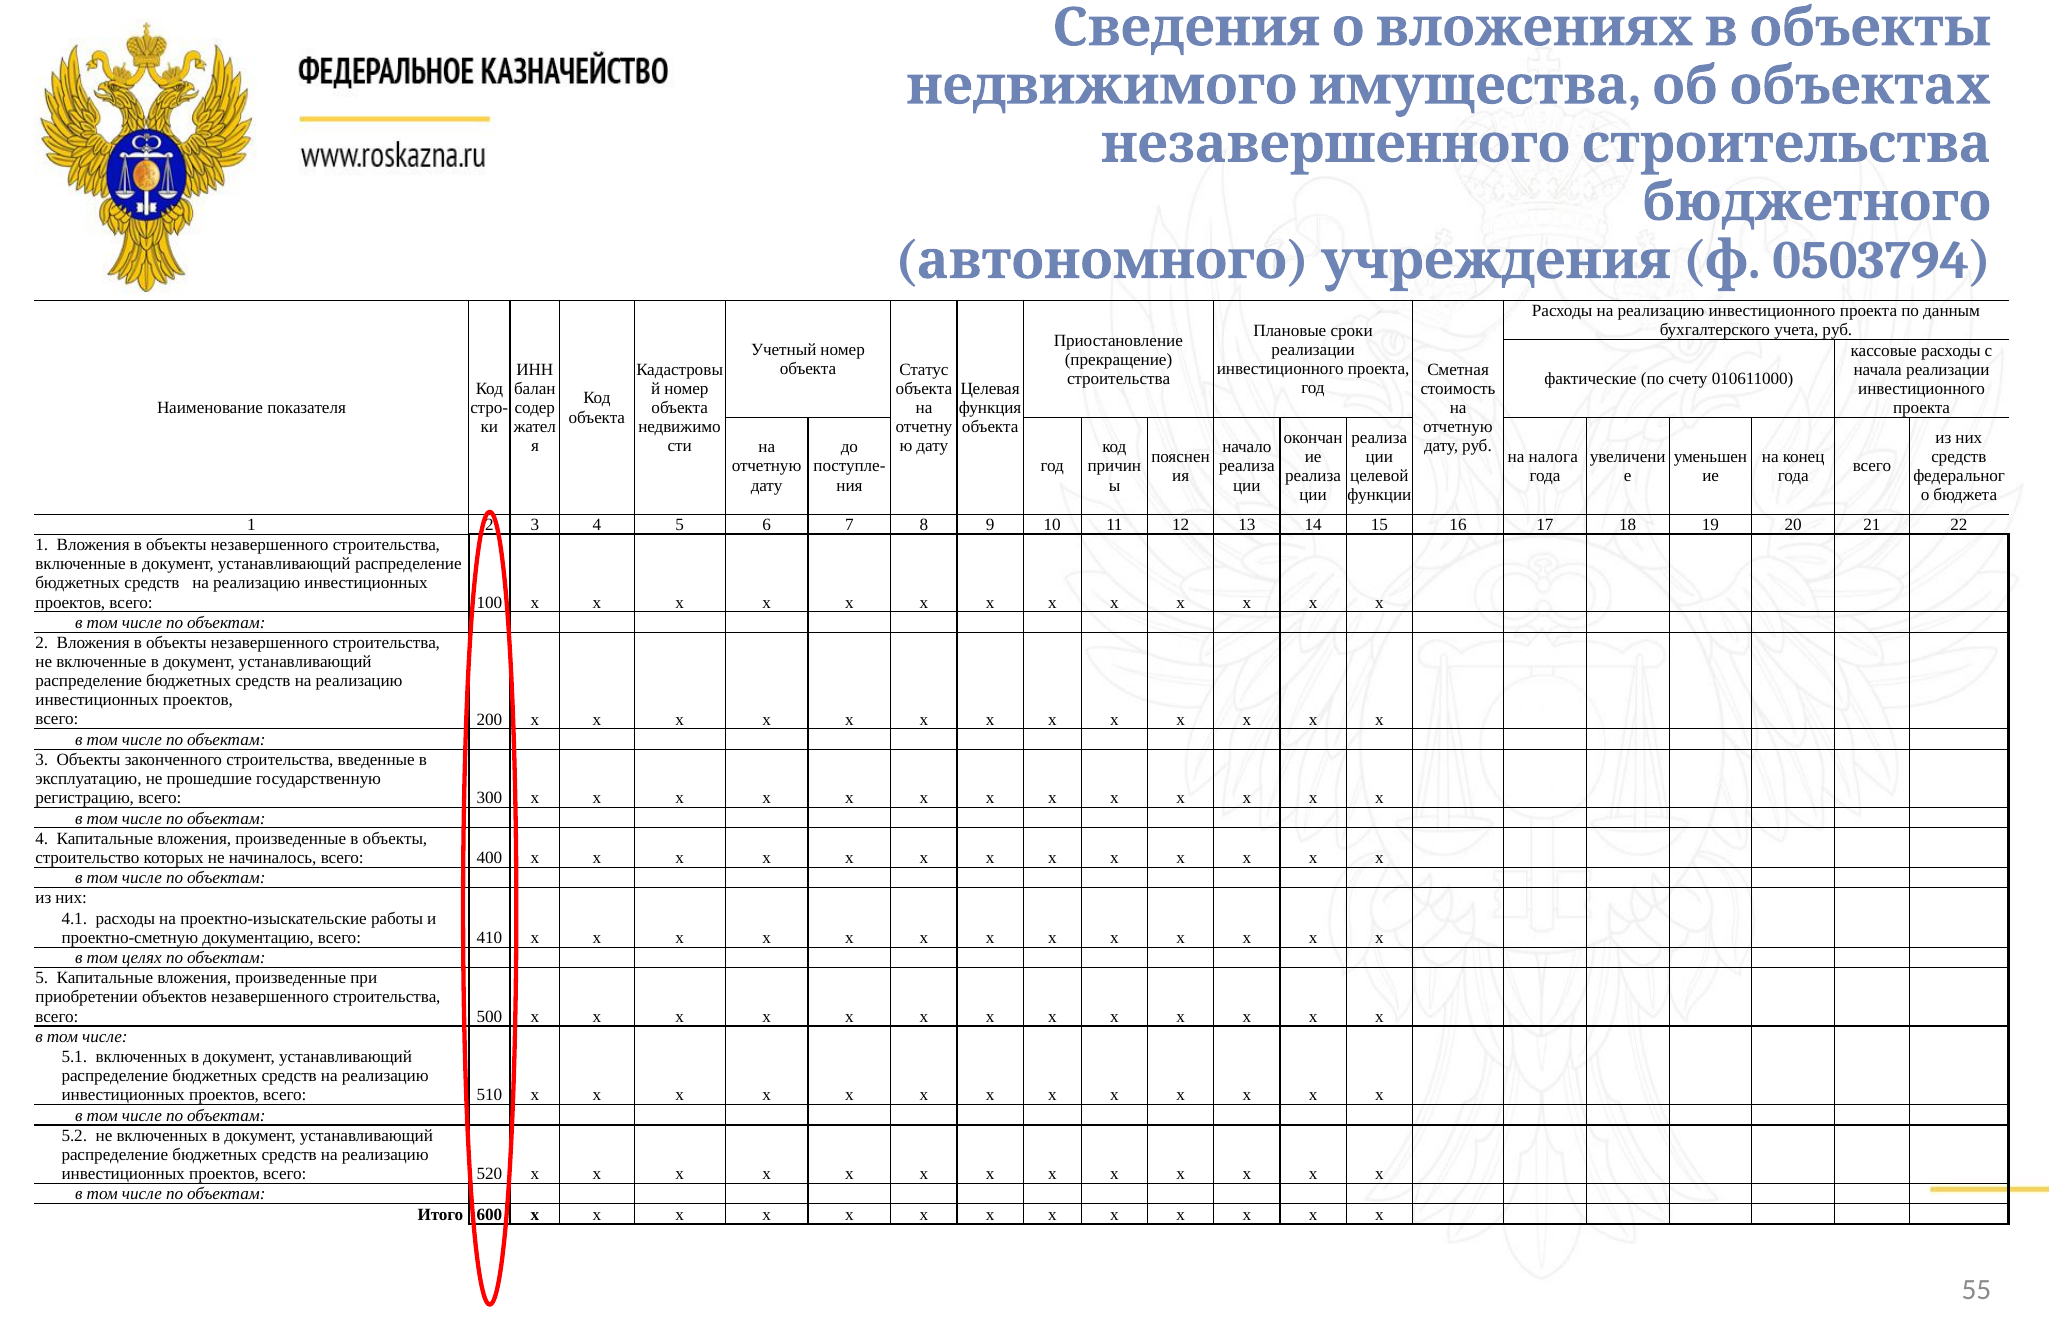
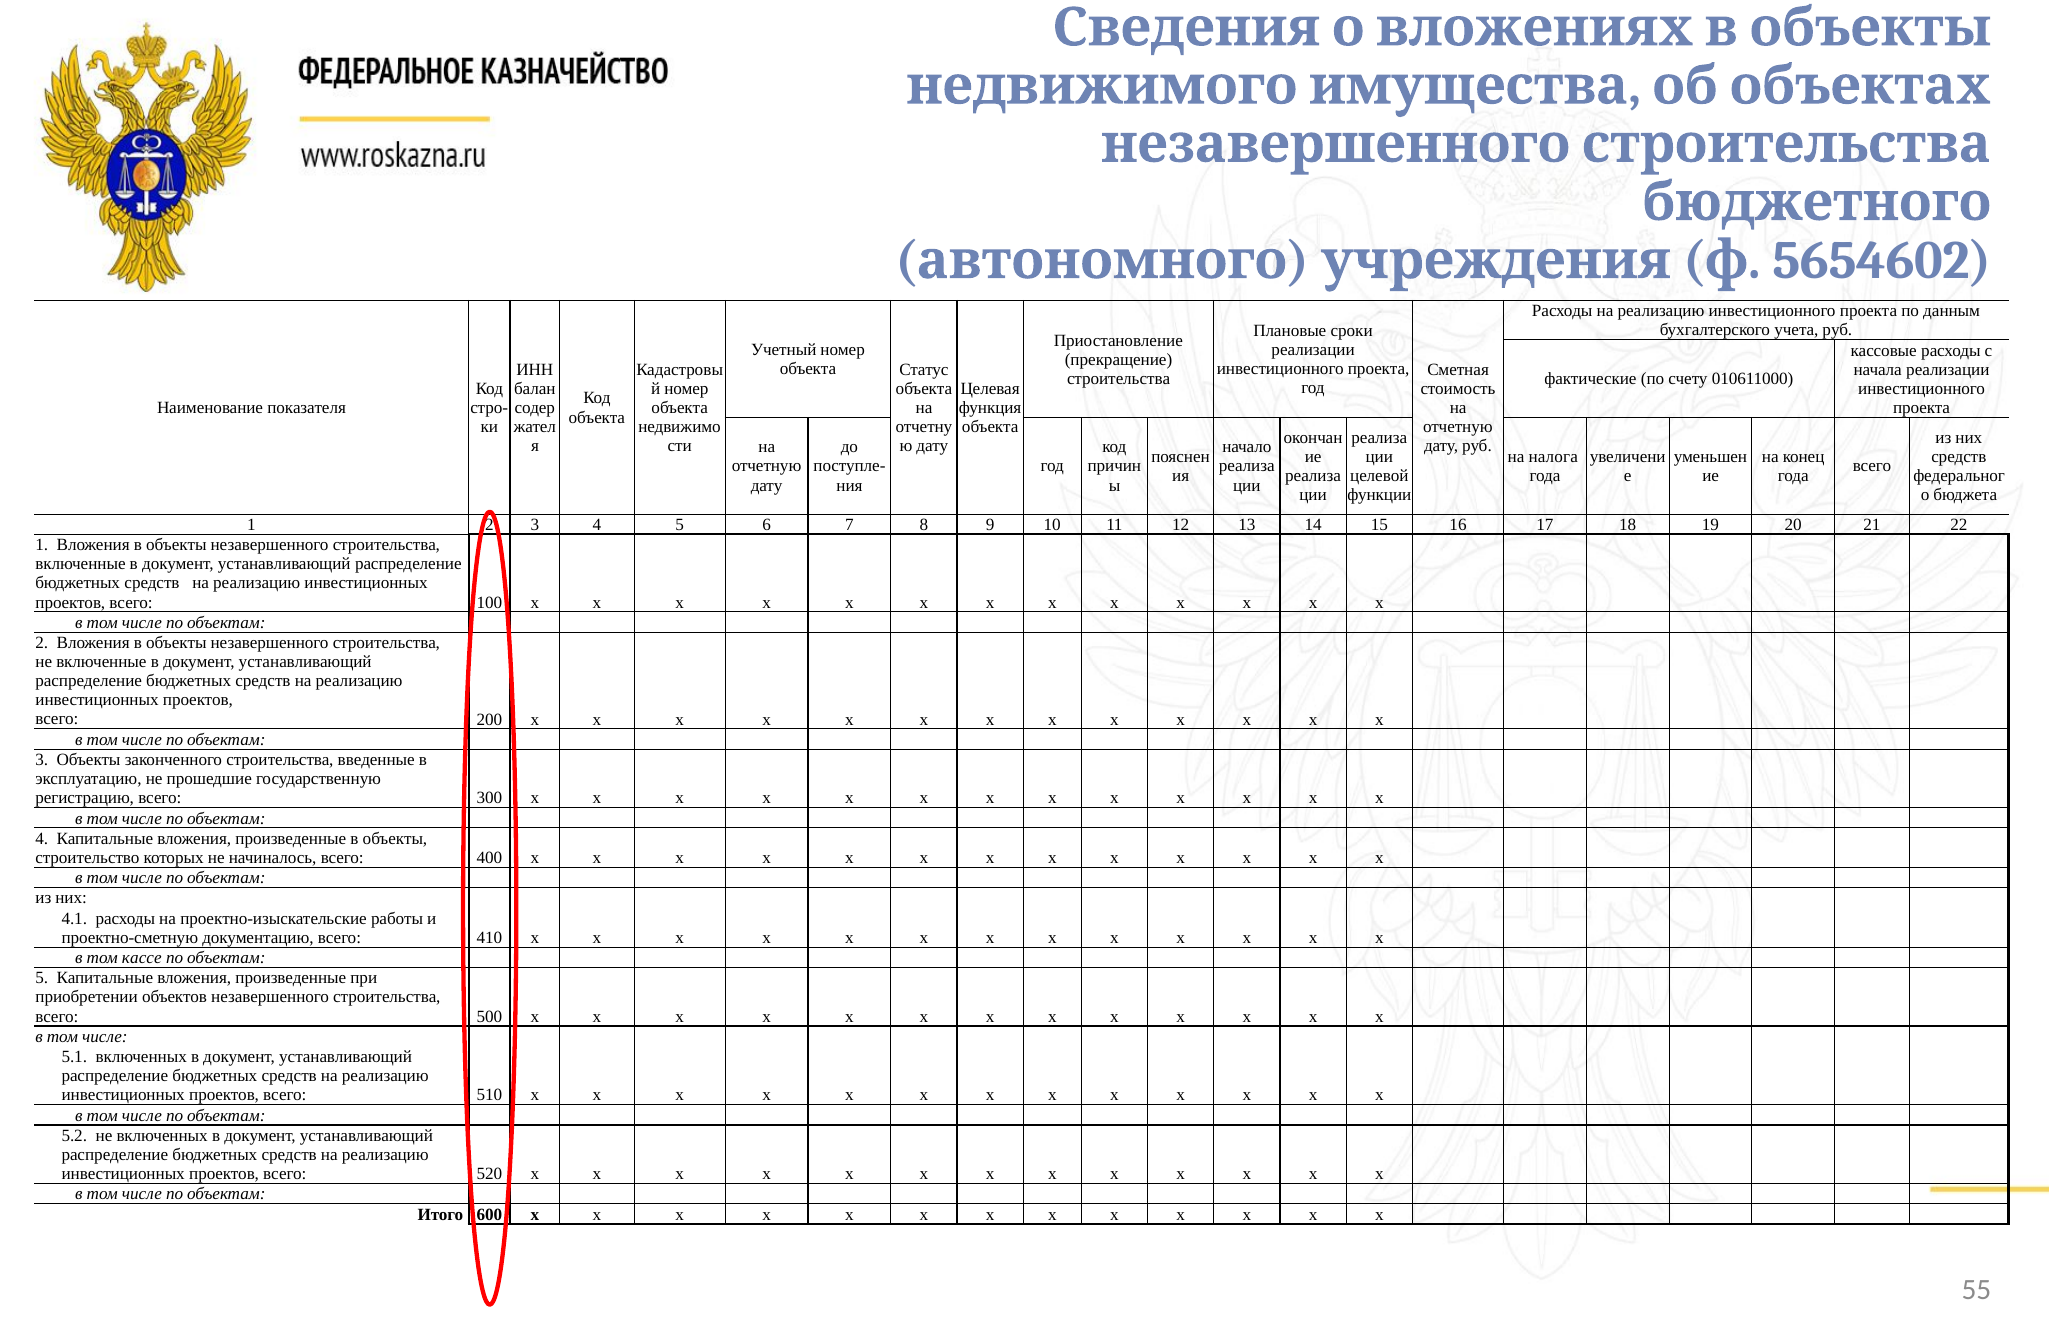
0503794: 0503794 -> 5654602 (1882, 260)
целях: целях -> кассе (142, 958)
